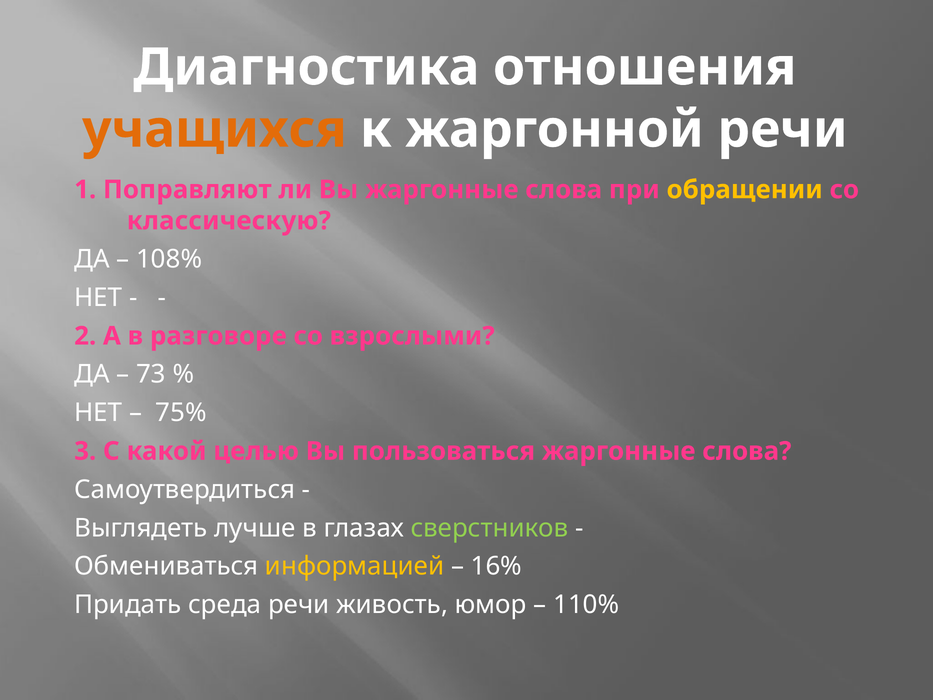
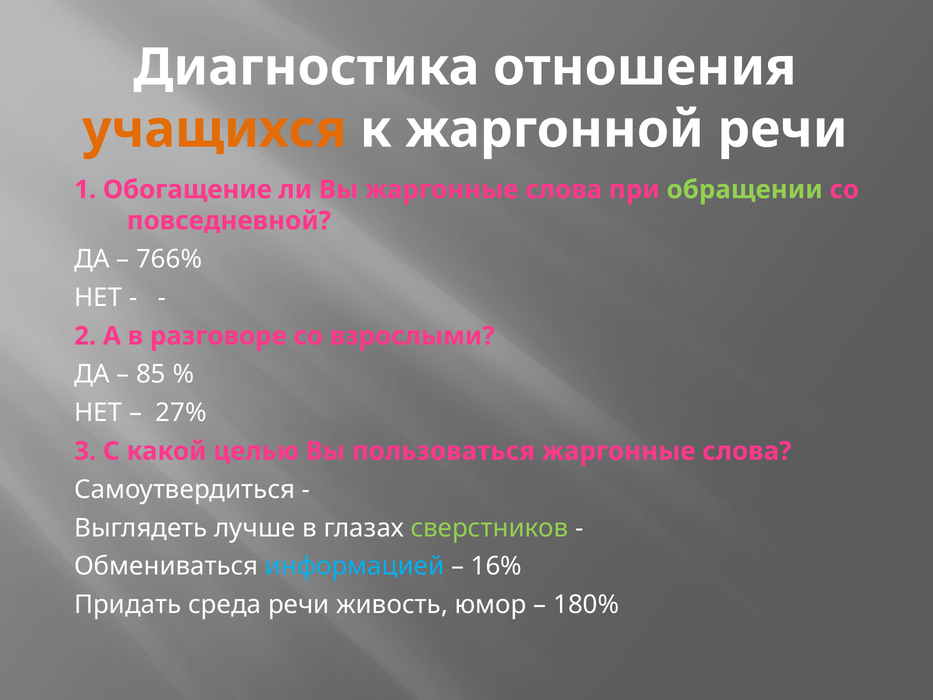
Поправляют: Поправляют -> Обогащение (187, 190)
обращении colour: yellow -> light green (745, 190)
классическую: классическую -> повседневной (229, 221)
108%: 108% -> 766% (169, 259)
73: 73 -> 85 (151, 374)
75%: 75% -> 27% (181, 413)
информацией colour: yellow -> light blue (355, 566)
110%: 110% -> 180% (586, 605)
